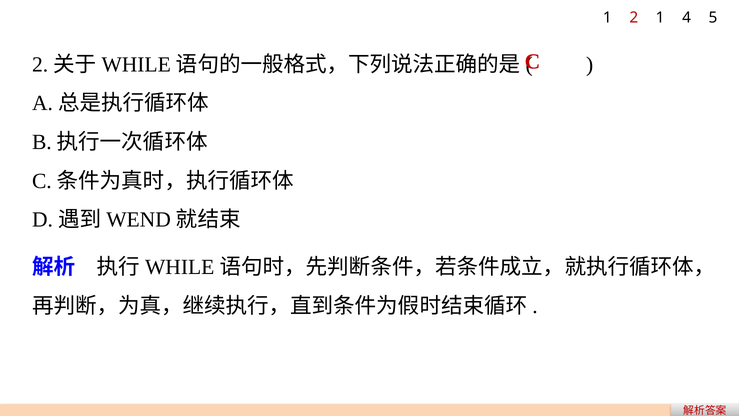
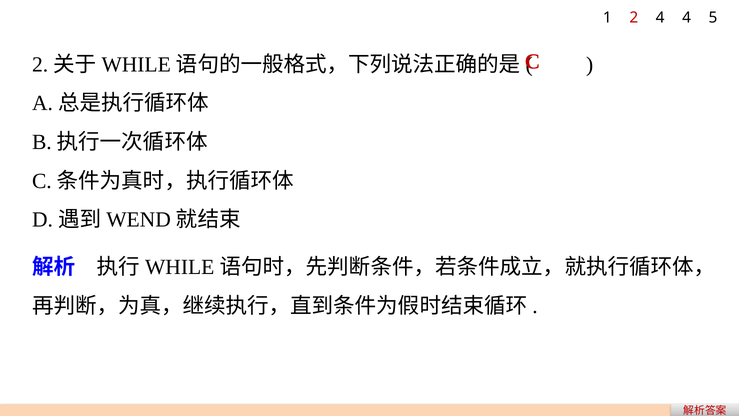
2 1: 1 -> 4 (660, 17)
